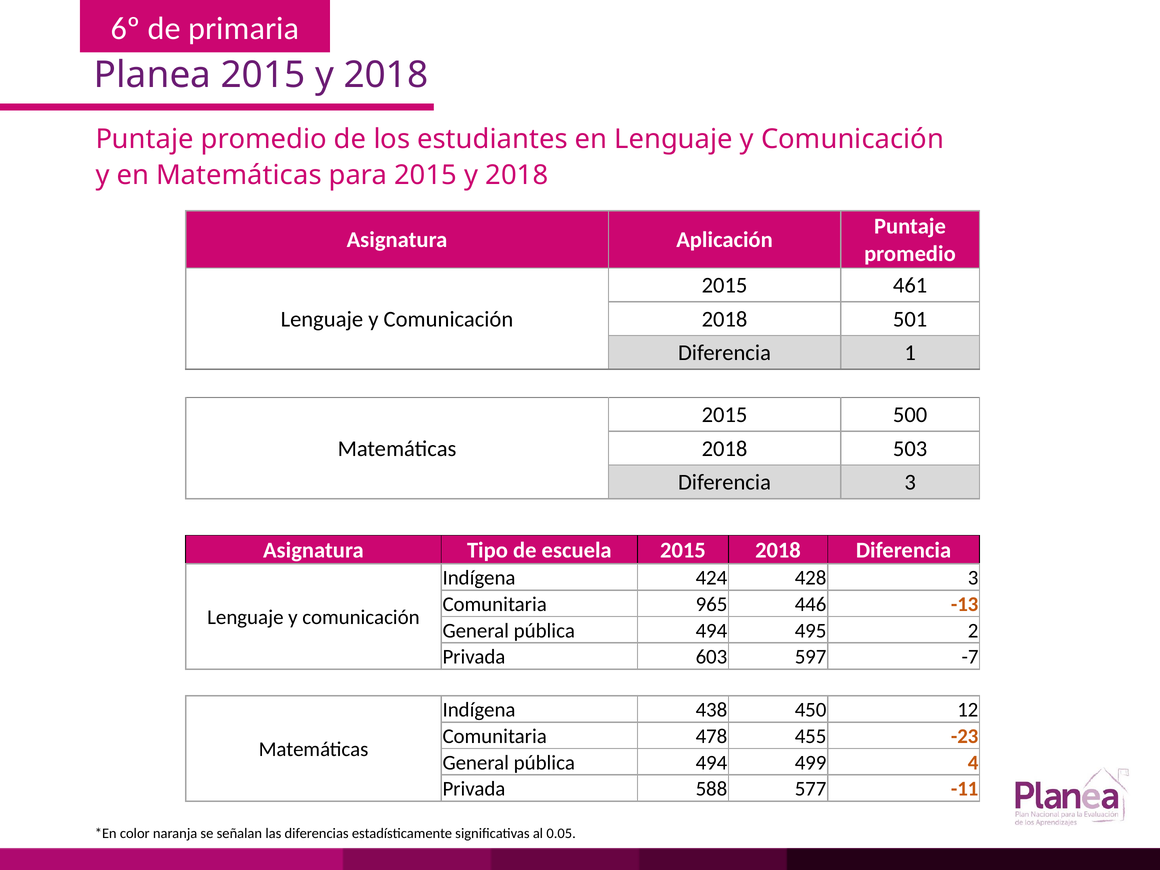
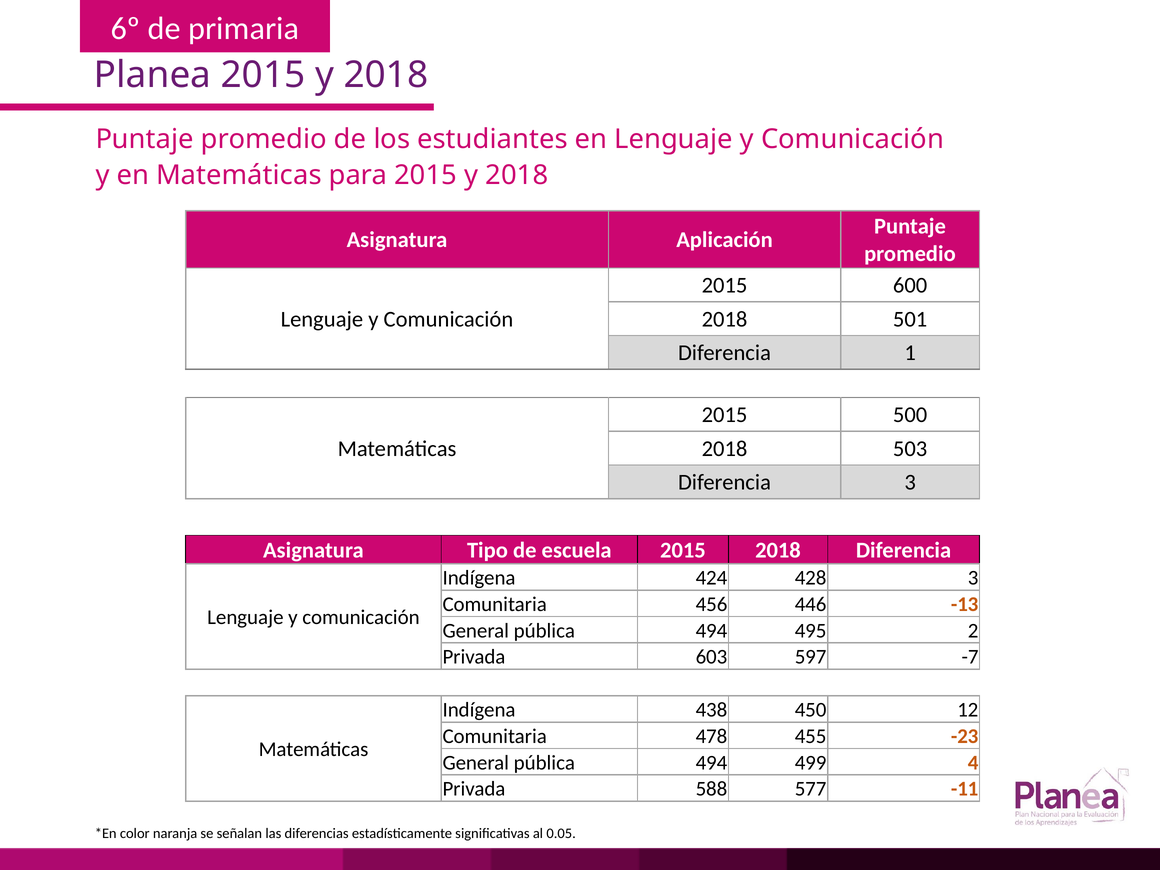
461: 461 -> 600 (910, 285)
965: 965 -> 456 (711, 604)
